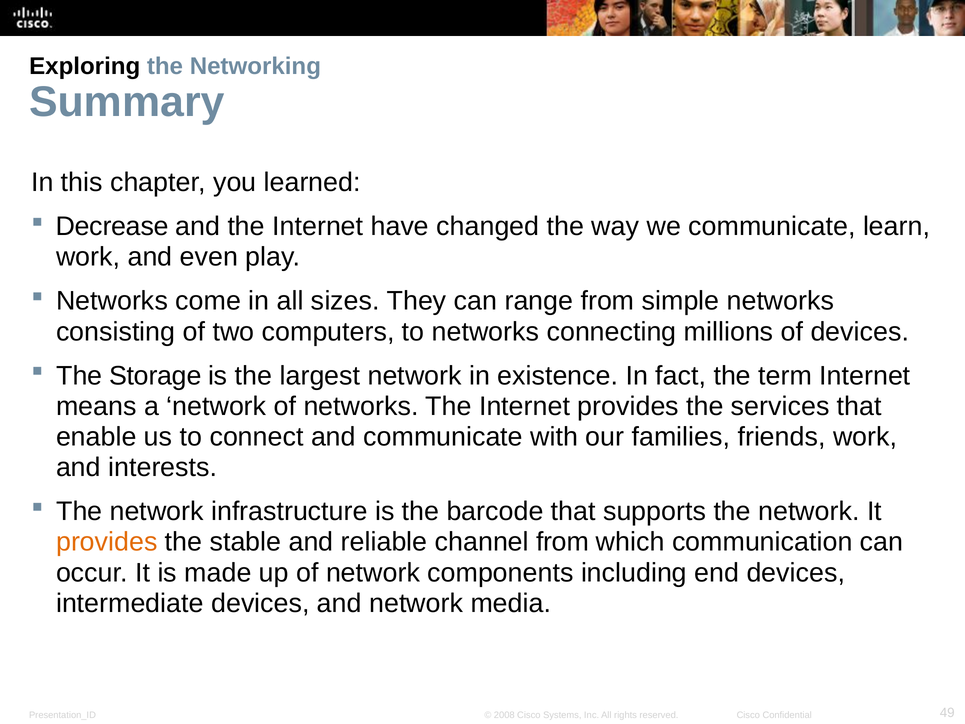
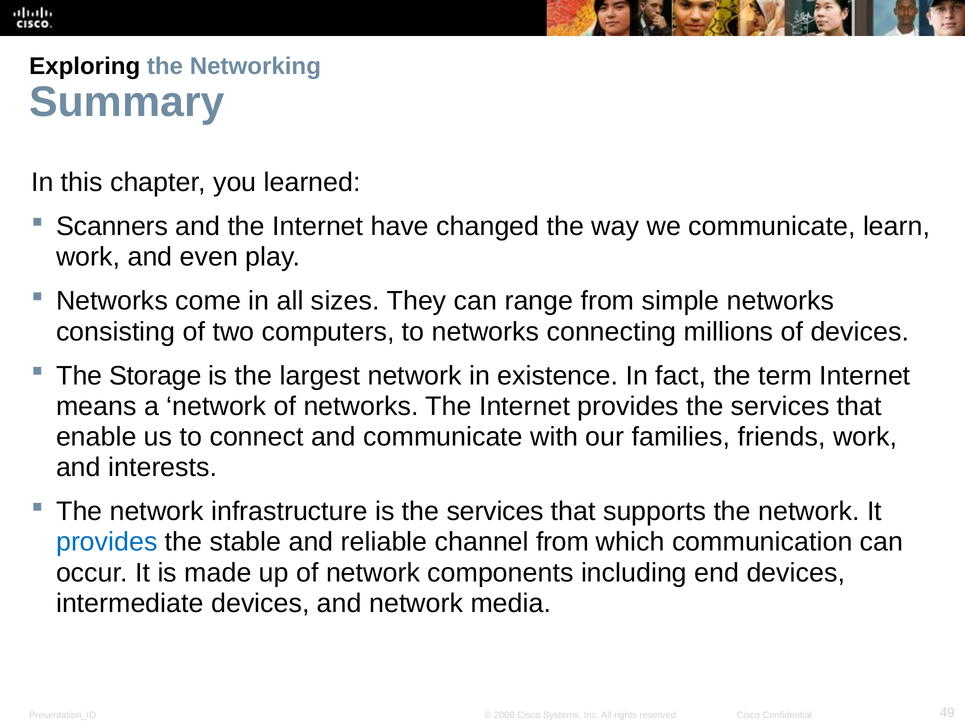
Decrease: Decrease -> Scanners (112, 226)
is the barcode: barcode -> services (495, 511)
provides colour: orange -> blue (107, 542)
